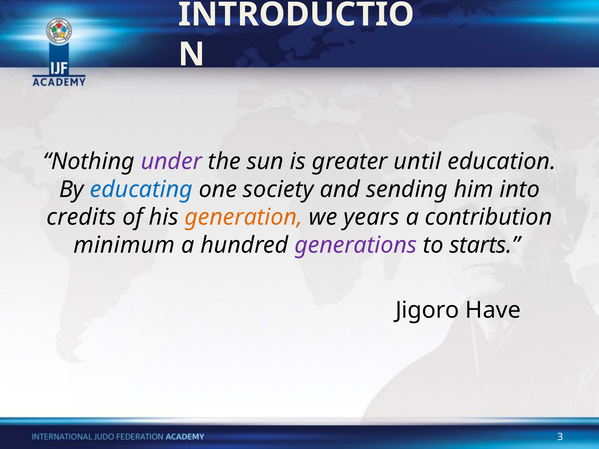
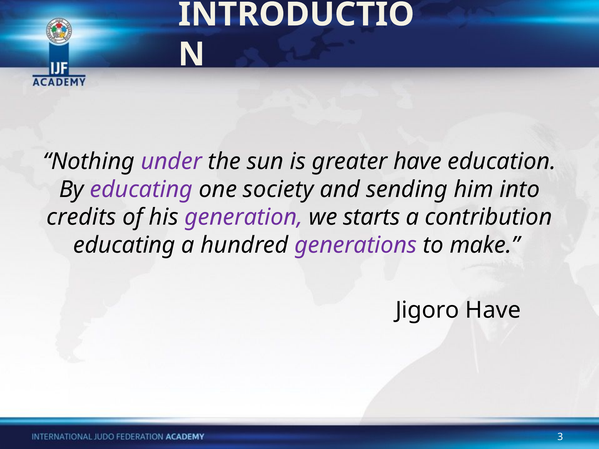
greater until: until -> have (418, 162)
educating colour: blue -> purple (141, 189)
generation colour: orange -> purple (244, 217)
years: years -> starts (372, 217)
minimum: minimum -> educating (124, 245)
starts: starts -> make (485, 245)
